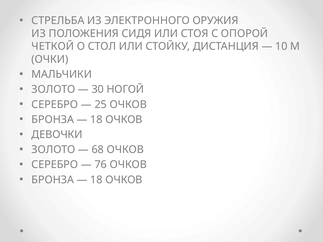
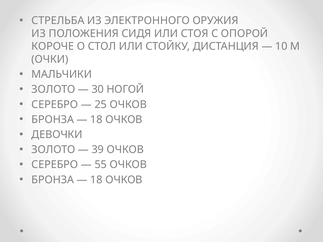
ЧЕТКОЙ: ЧЕТКОЙ -> КОРОЧЕ (53, 46)
68: 68 -> 39 (98, 150)
76: 76 -> 55 (101, 165)
